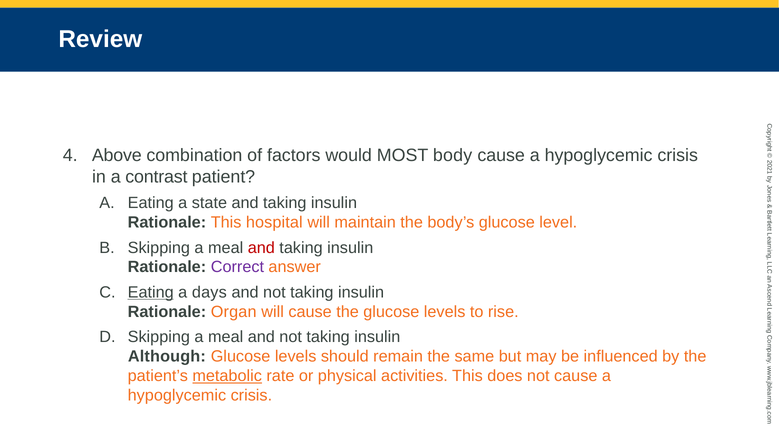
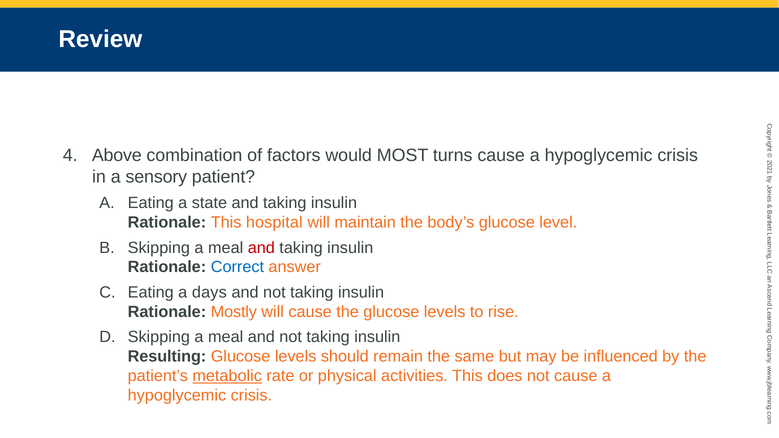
body: body -> turns (453, 156)
contrast: contrast -> sensory (156, 177)
Correct colour: purple -> blue (237, 267)
Eating underline: present -> none (151, 292)
Organ: Organ -> Mostly (234, 312)
Although: Although -> Resulting (167, 357)
